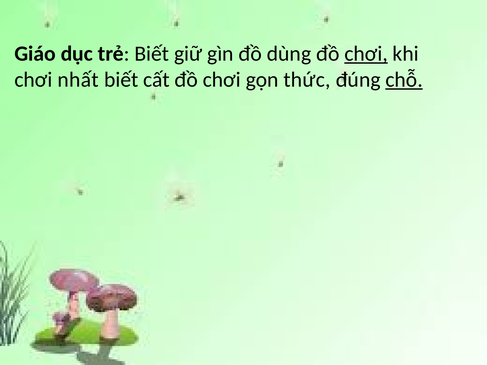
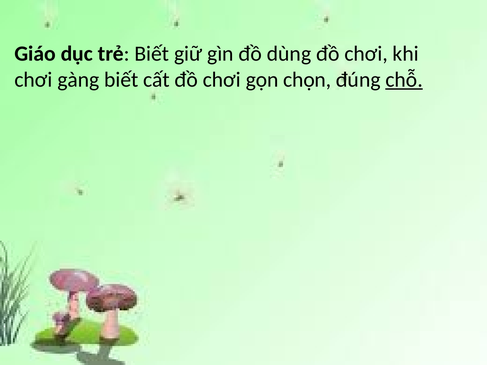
chơi underline: present -> none (366, 54)
nhất: nhất -> gàng (78, 80)
thức: thức -> chọn (307, 80)
